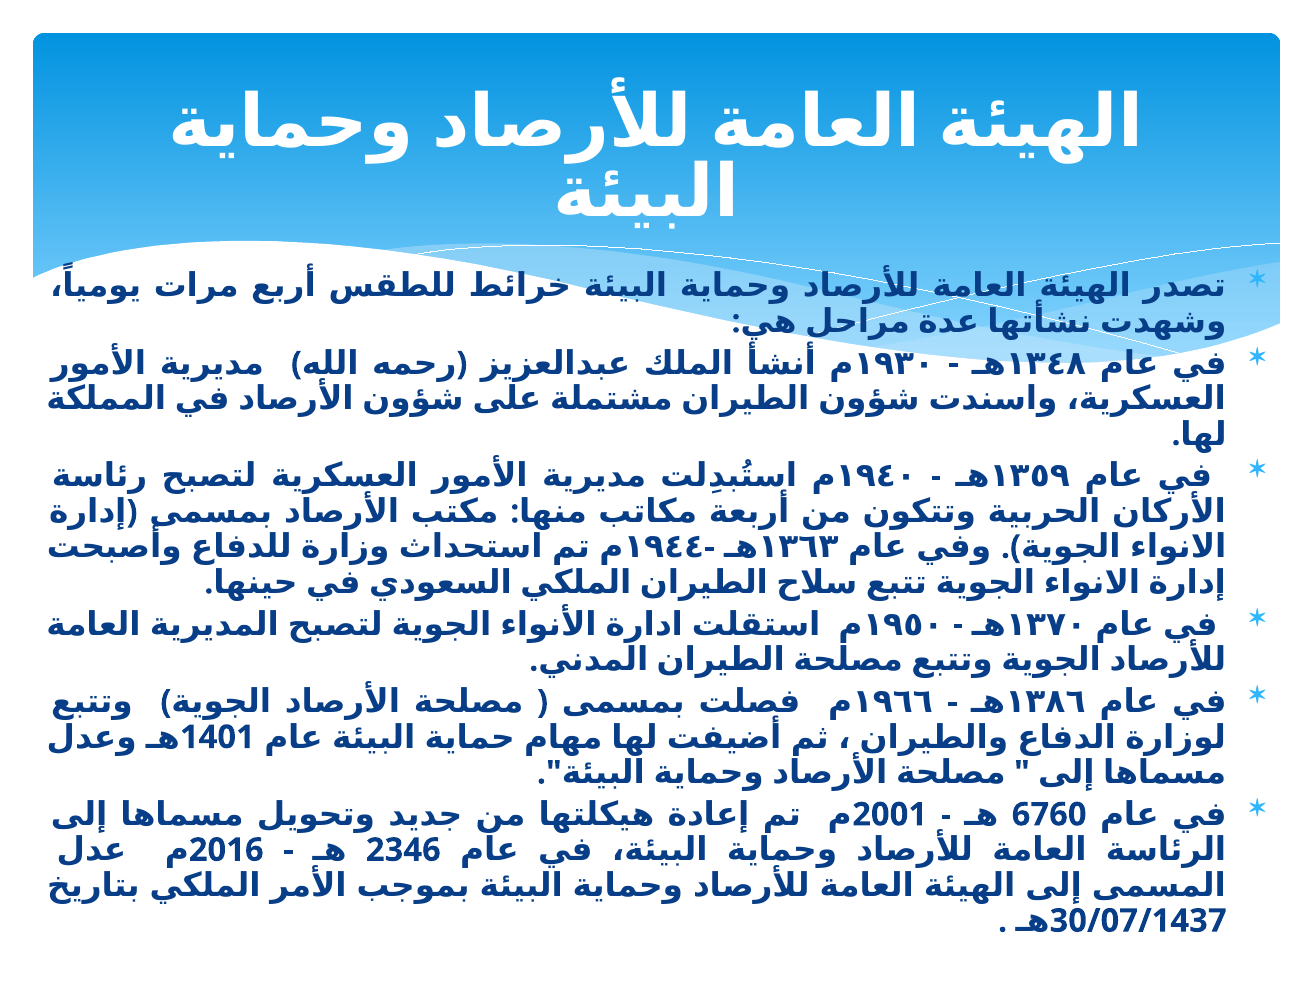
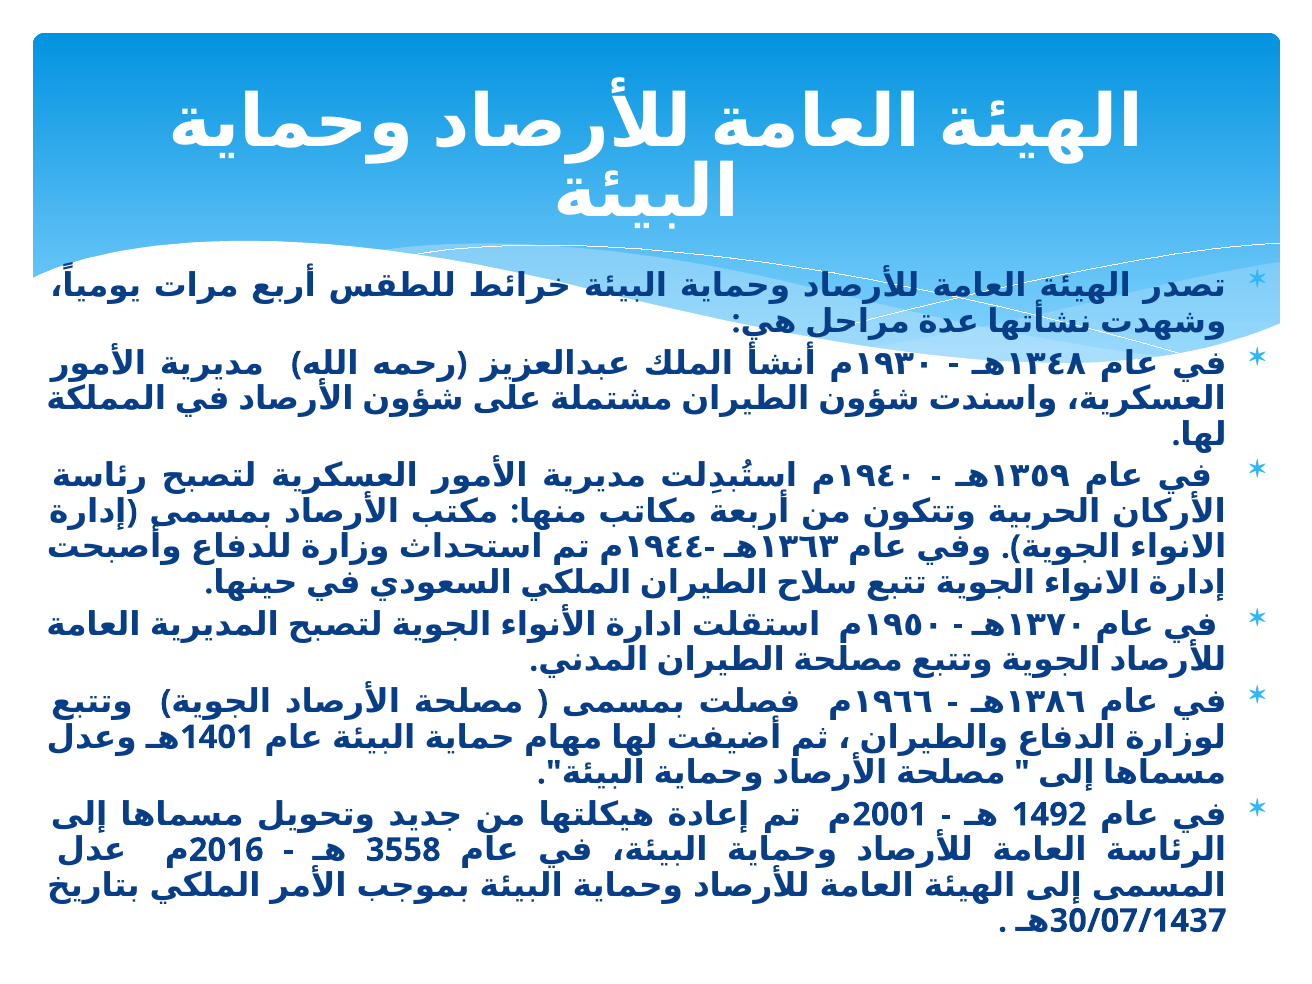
6760: 6760 -> 1492 (1049, 815)
2346: 2346 -> 3558 (403, 850)
